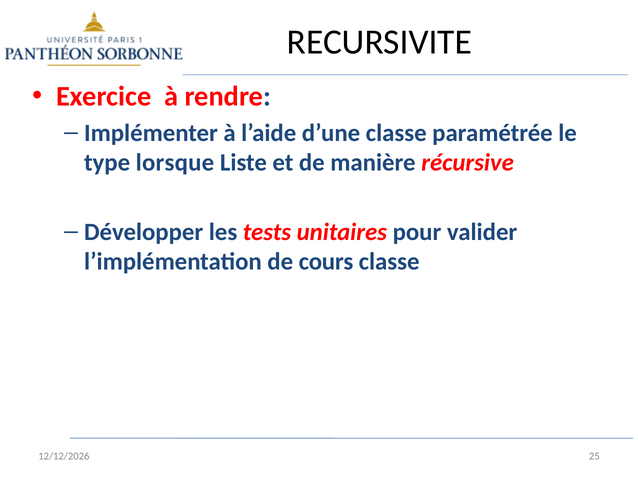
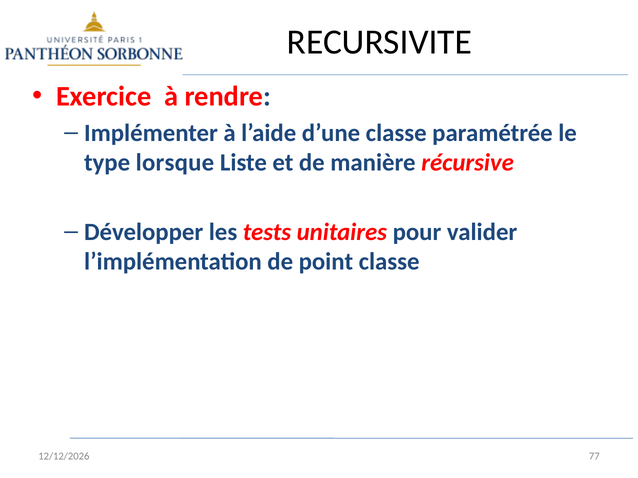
cours: cours -> point (326, 262)
25: 25 -> 77 (594, 457)
